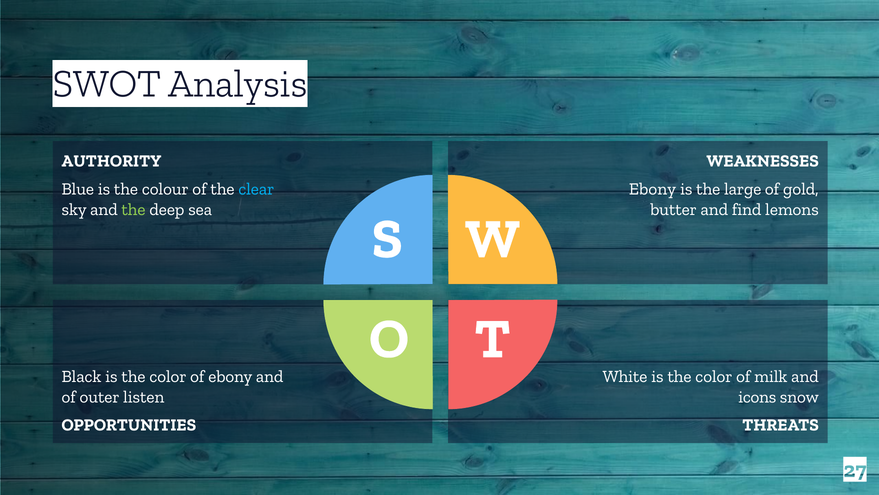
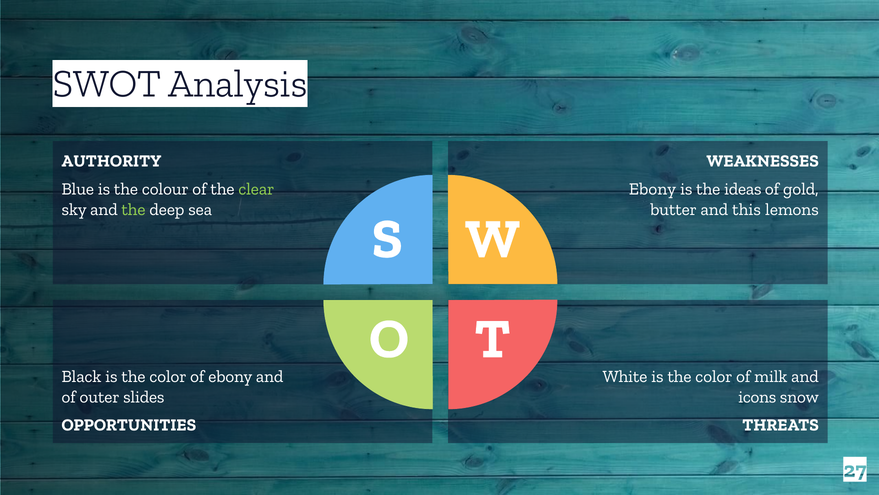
clear colour: light blue -> light green (256, 189)
large: large -> ideas (743, 189)
find: find -> this (747, 210)
listen: listen -> slides (144, 397)
